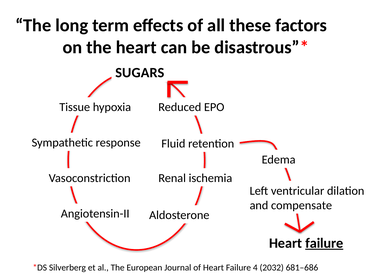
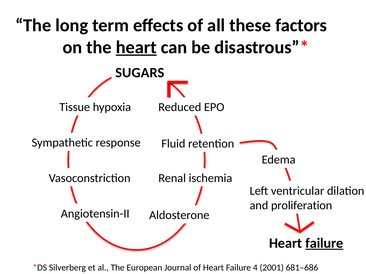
heart underline: none -> present (136, 47)
compensate: compensate -> proliferation (302, 206)
2032: 2032 -> 2001 (272, 268)
